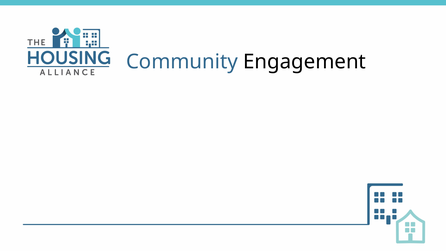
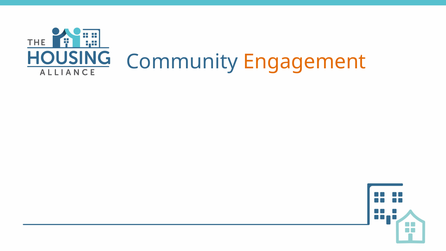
Engagement colour: black -> orange (305, 62)
